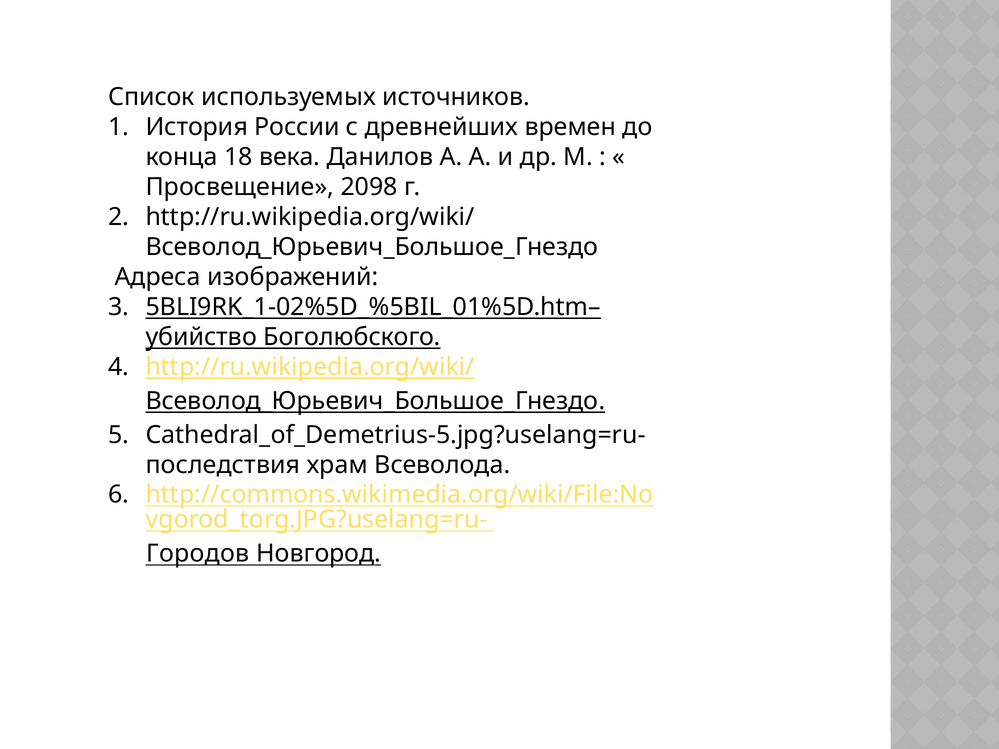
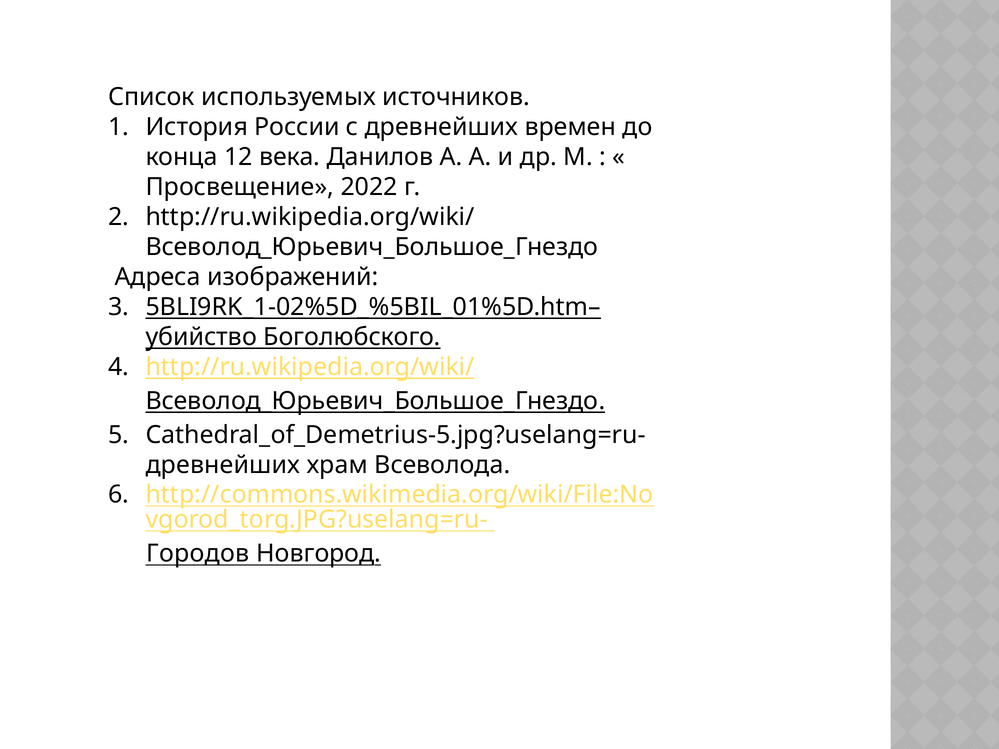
18: 18 -> 12 (238, 157)
2098: 2098 -> 2022 (369, 187)
последствия: последствия -> древнейших (223, 465)
